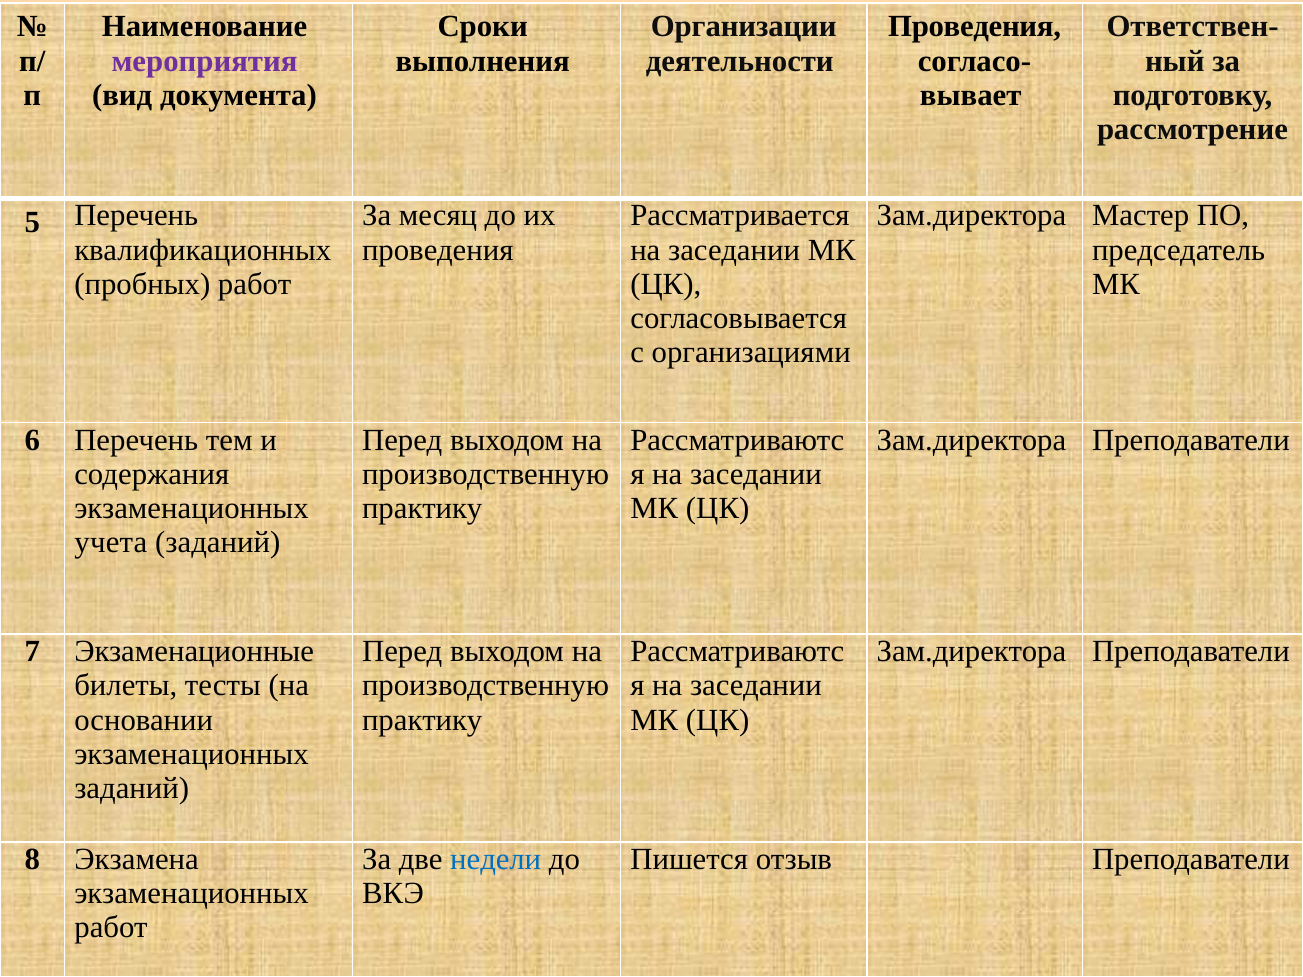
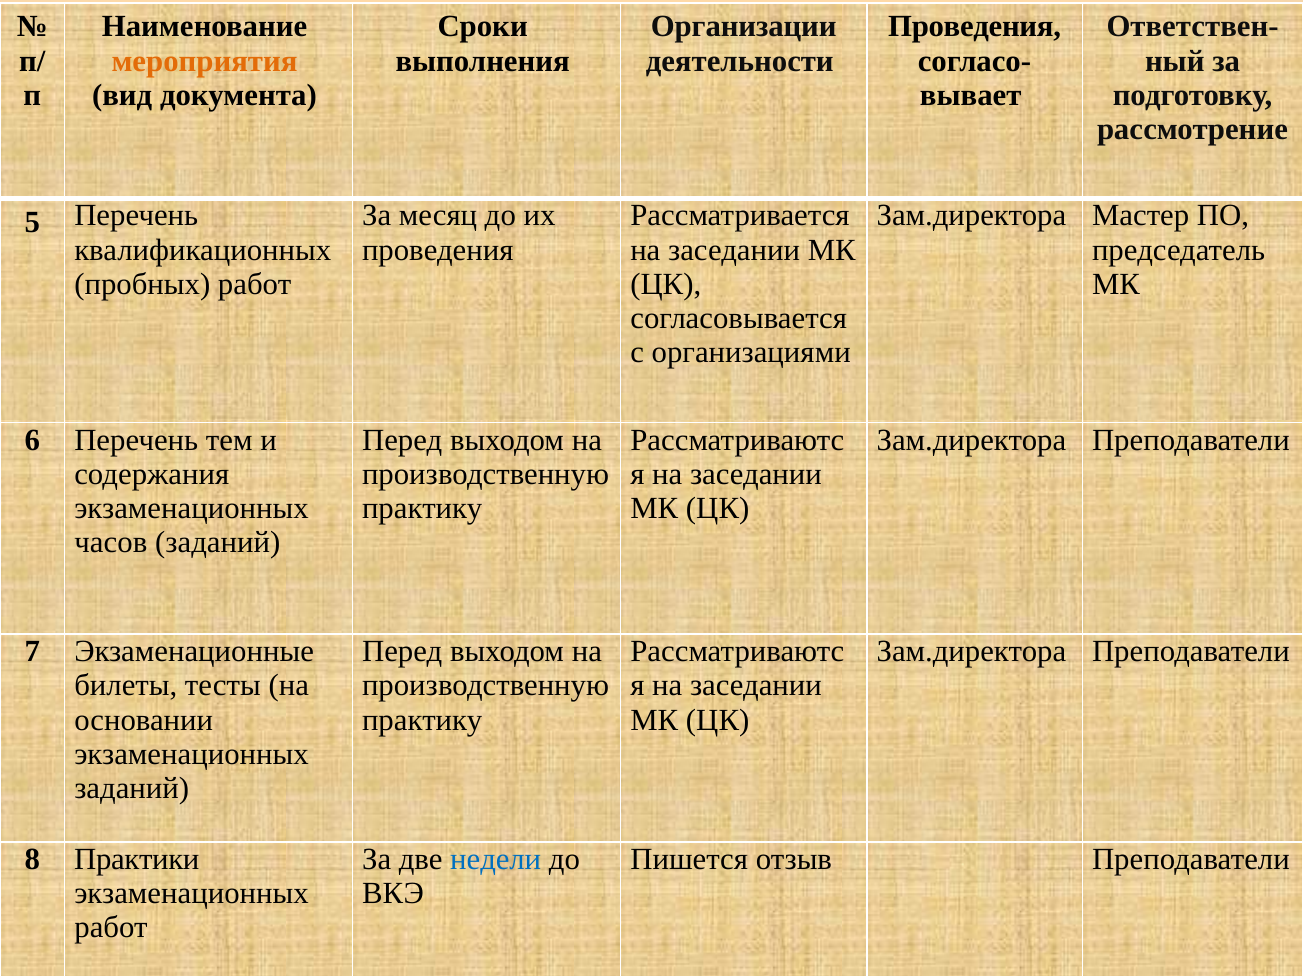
мероприятия colour: purple -> orange (205, 61)
учета: учета -> часов (111, 543)
Экзамена: Экзамена -> Практики (137, 859)
